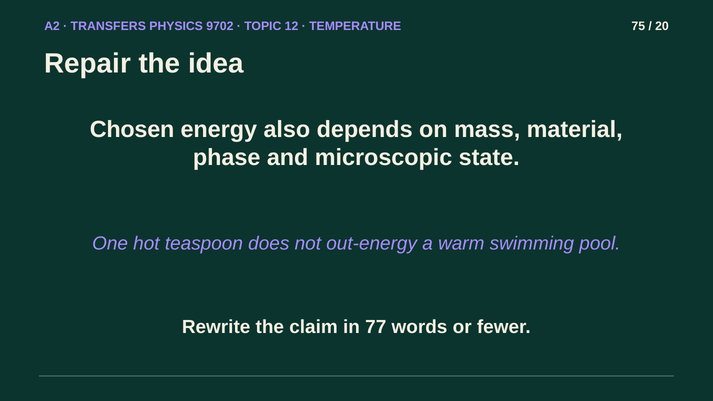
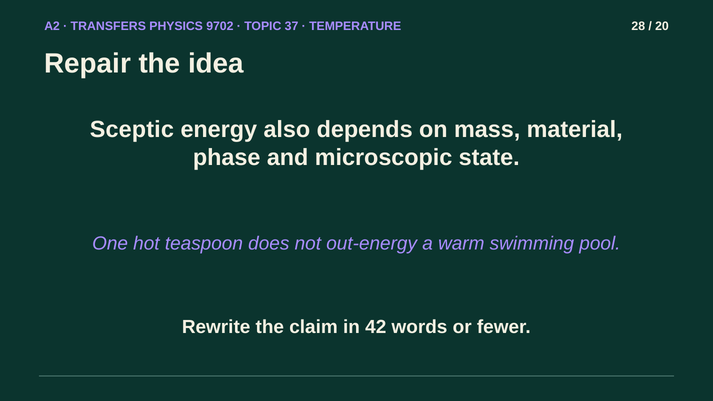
12: 12 -> 37 (292, 26)
75: 75 -> 28 (638, 26)
Chosen: Chosen -> Sceptic (132, 130)
77: 77 -> 42 (376, 327)
